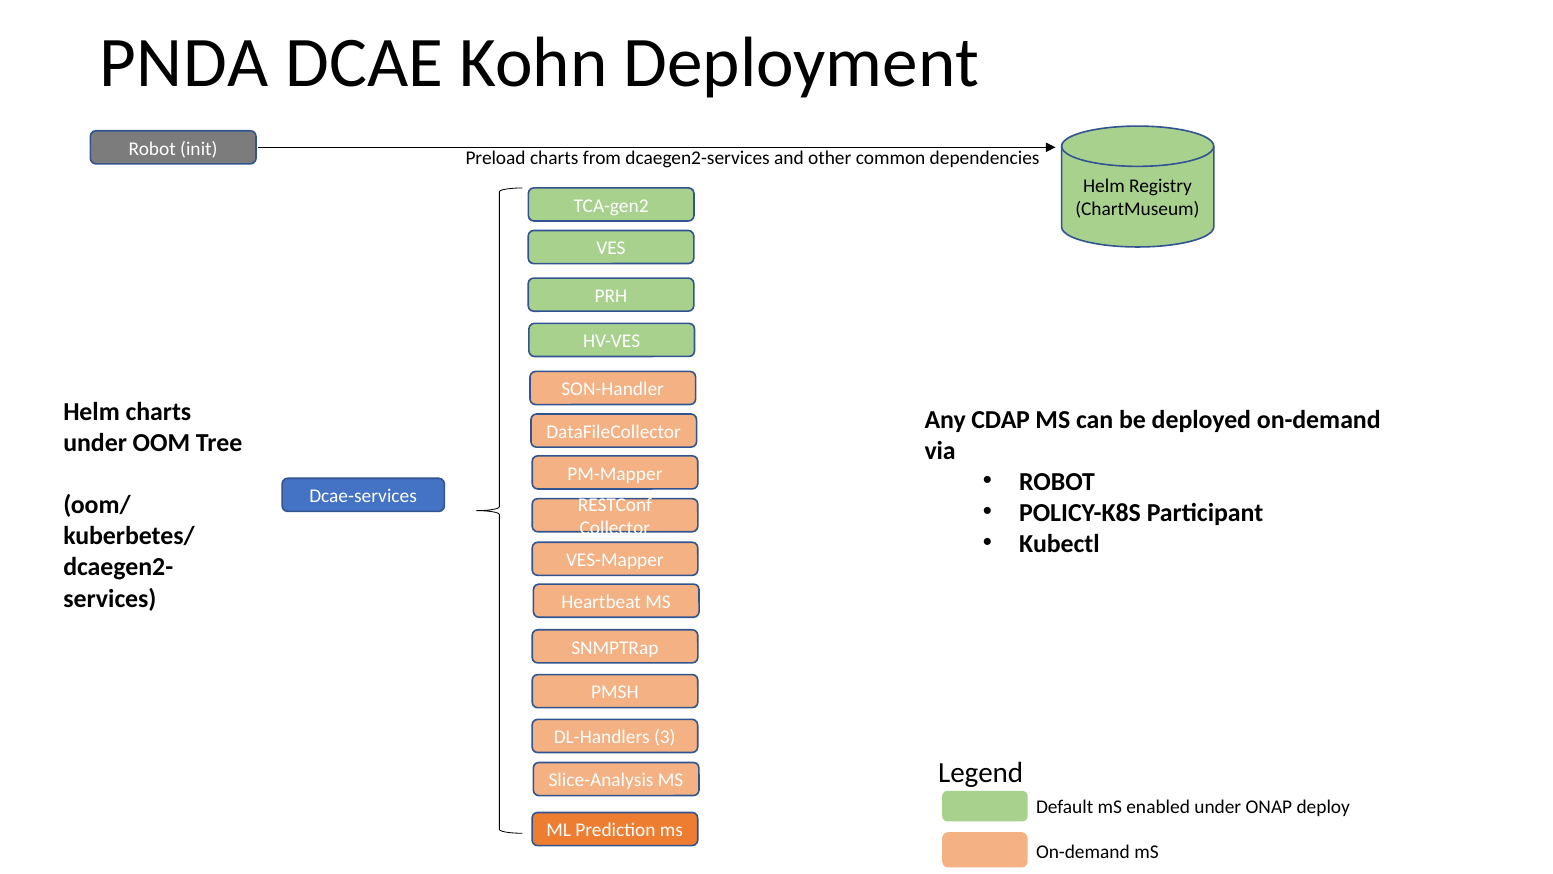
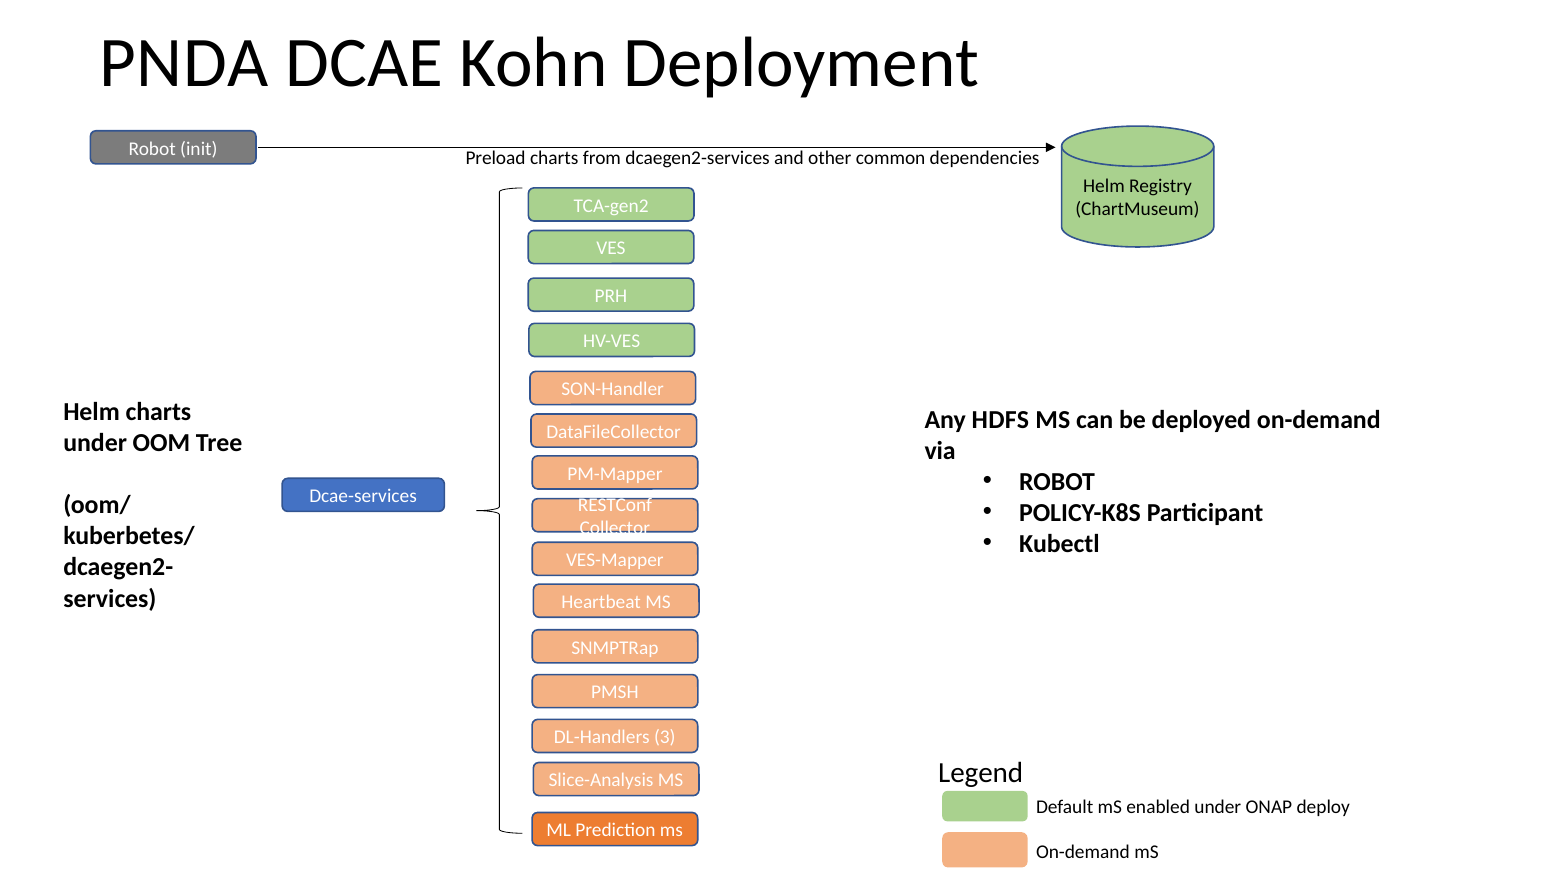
CDAP: CDAP -> HDFS (1000, 419)
